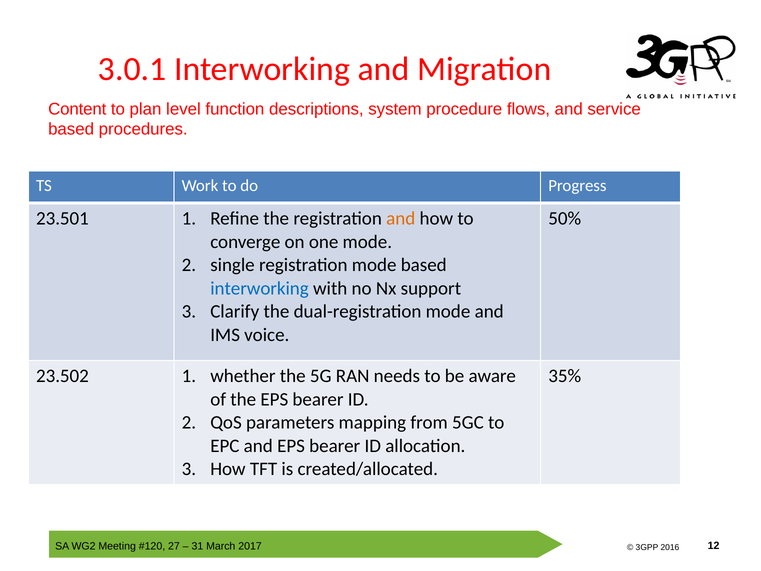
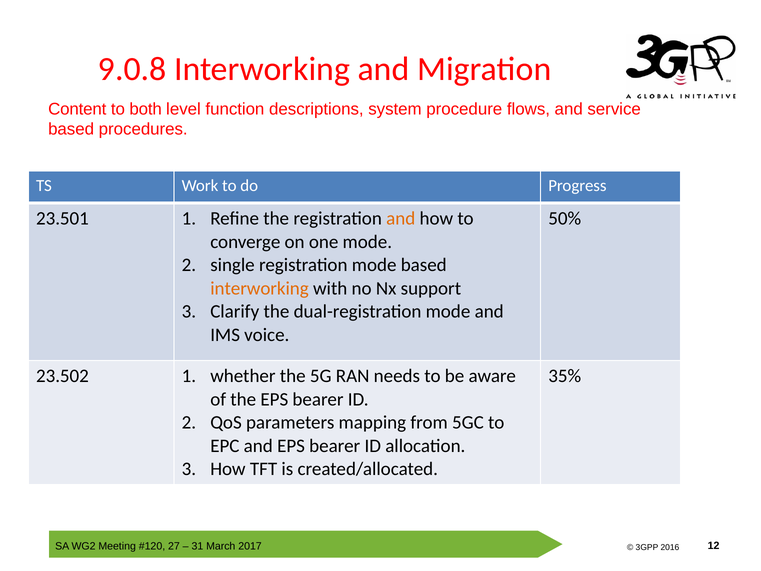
3.0.1: 3.0.1 -> 9.0.8 (132, 69)
plan: plan -> both (146, 109)
interworking colour: blue -> orange (260, 288)
